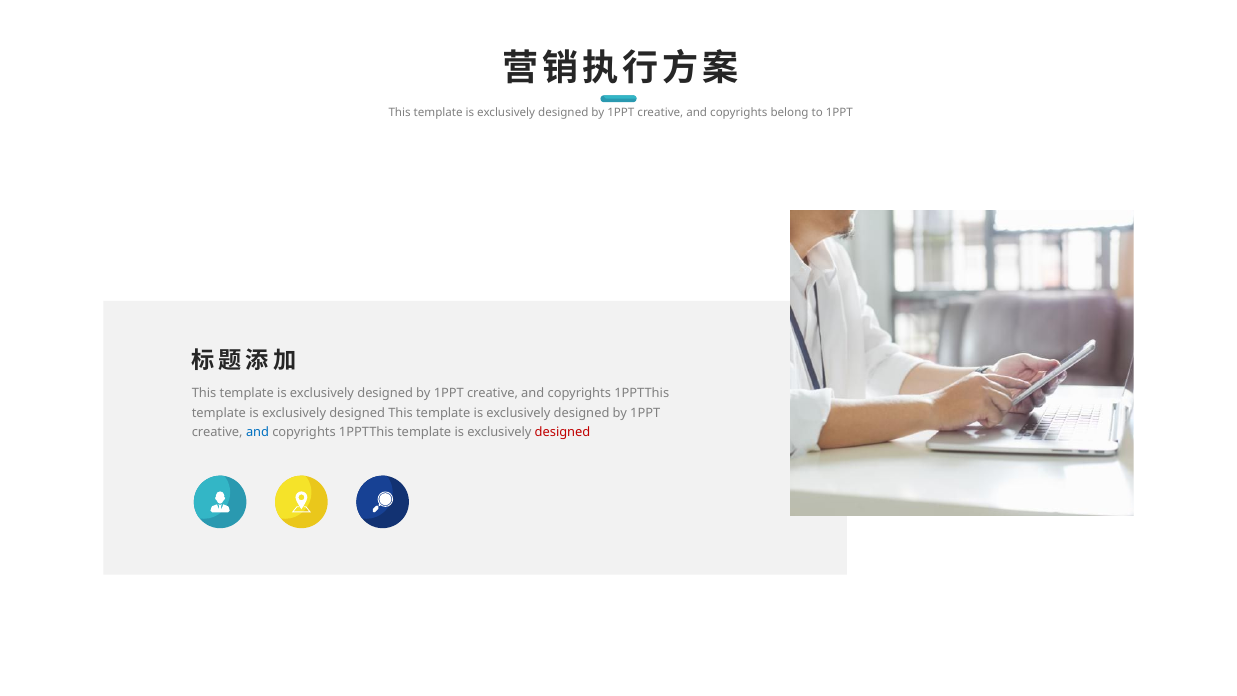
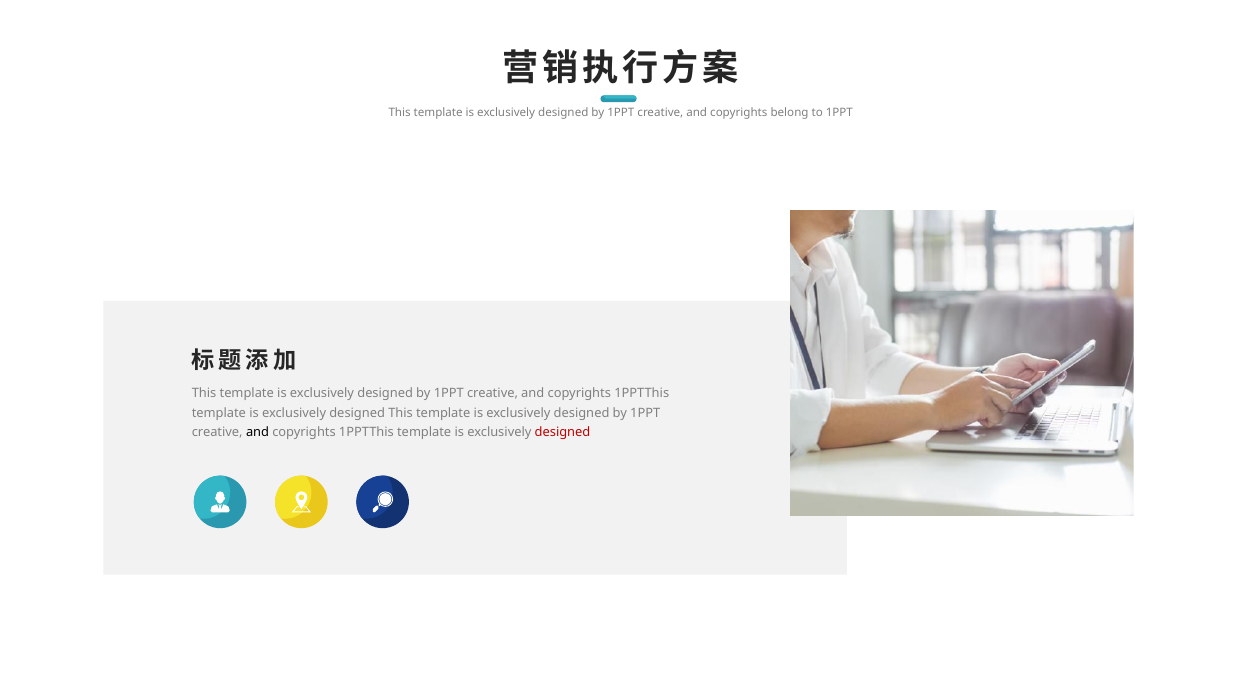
and colour: blue -> black (258, 432)
